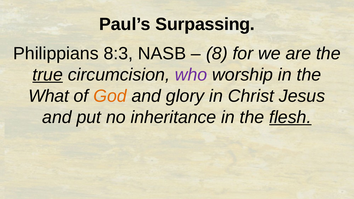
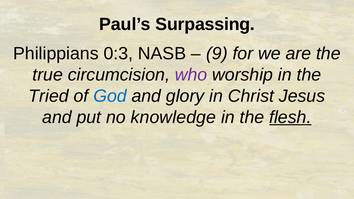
8:3: 8:3 -> 0:3 (118, 54)
8: 8 -> 9 (217, 54)
true underline: present -> none (48, 75)
What: What -> Tried (49, 96)
God colour: orange -> blue (110, 96)
inheritance: inheritance -> knowledge (173, 117)
